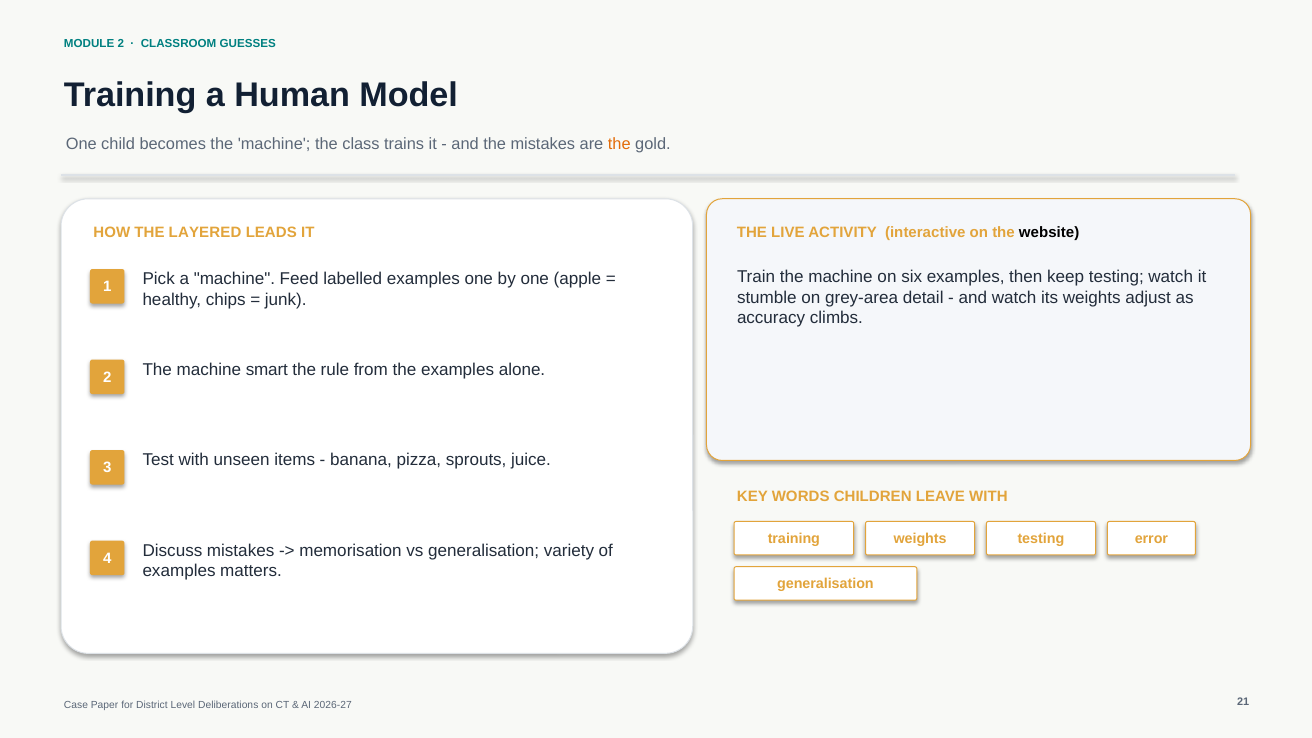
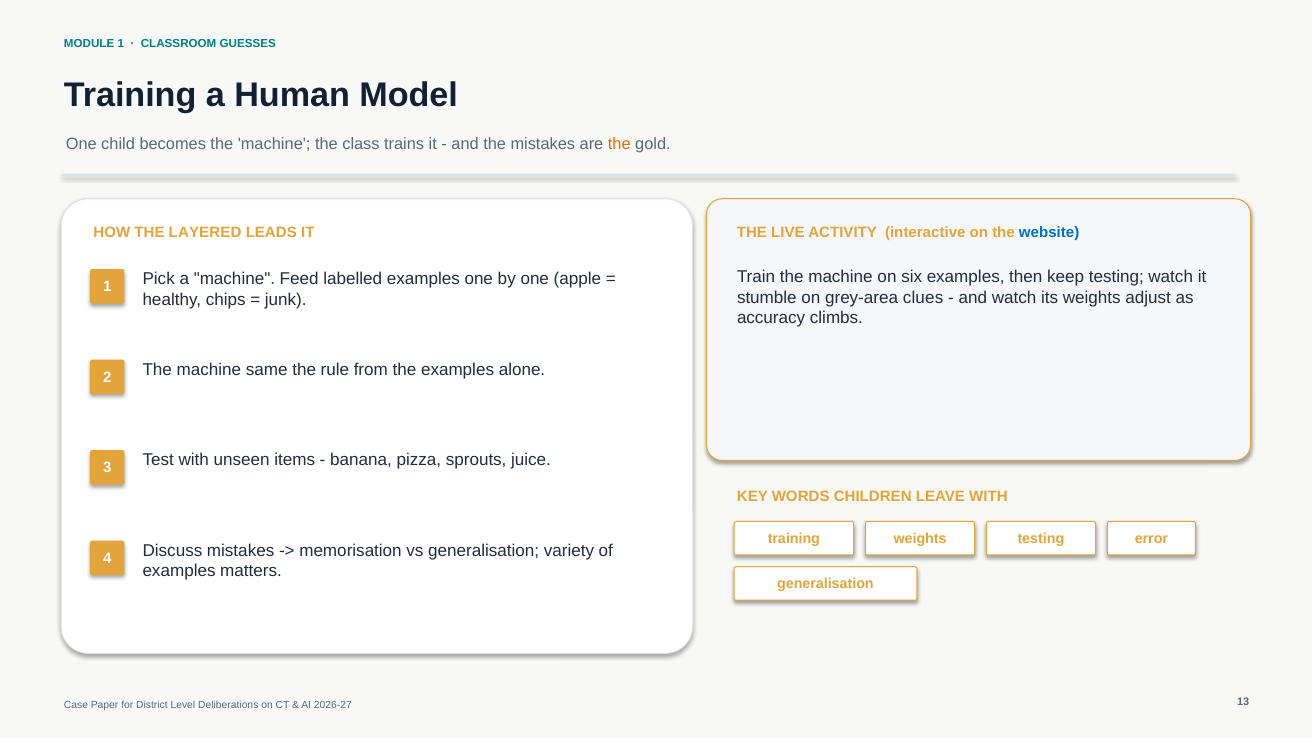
MODULE 2: 2 -> 1 (121, 43)
website colour: black -> blue (1049, 232)
detail: detail -> clues (923, 298)
smart: smart -> same (267, 370)
21: 21 -> 13 (1243, 702)
